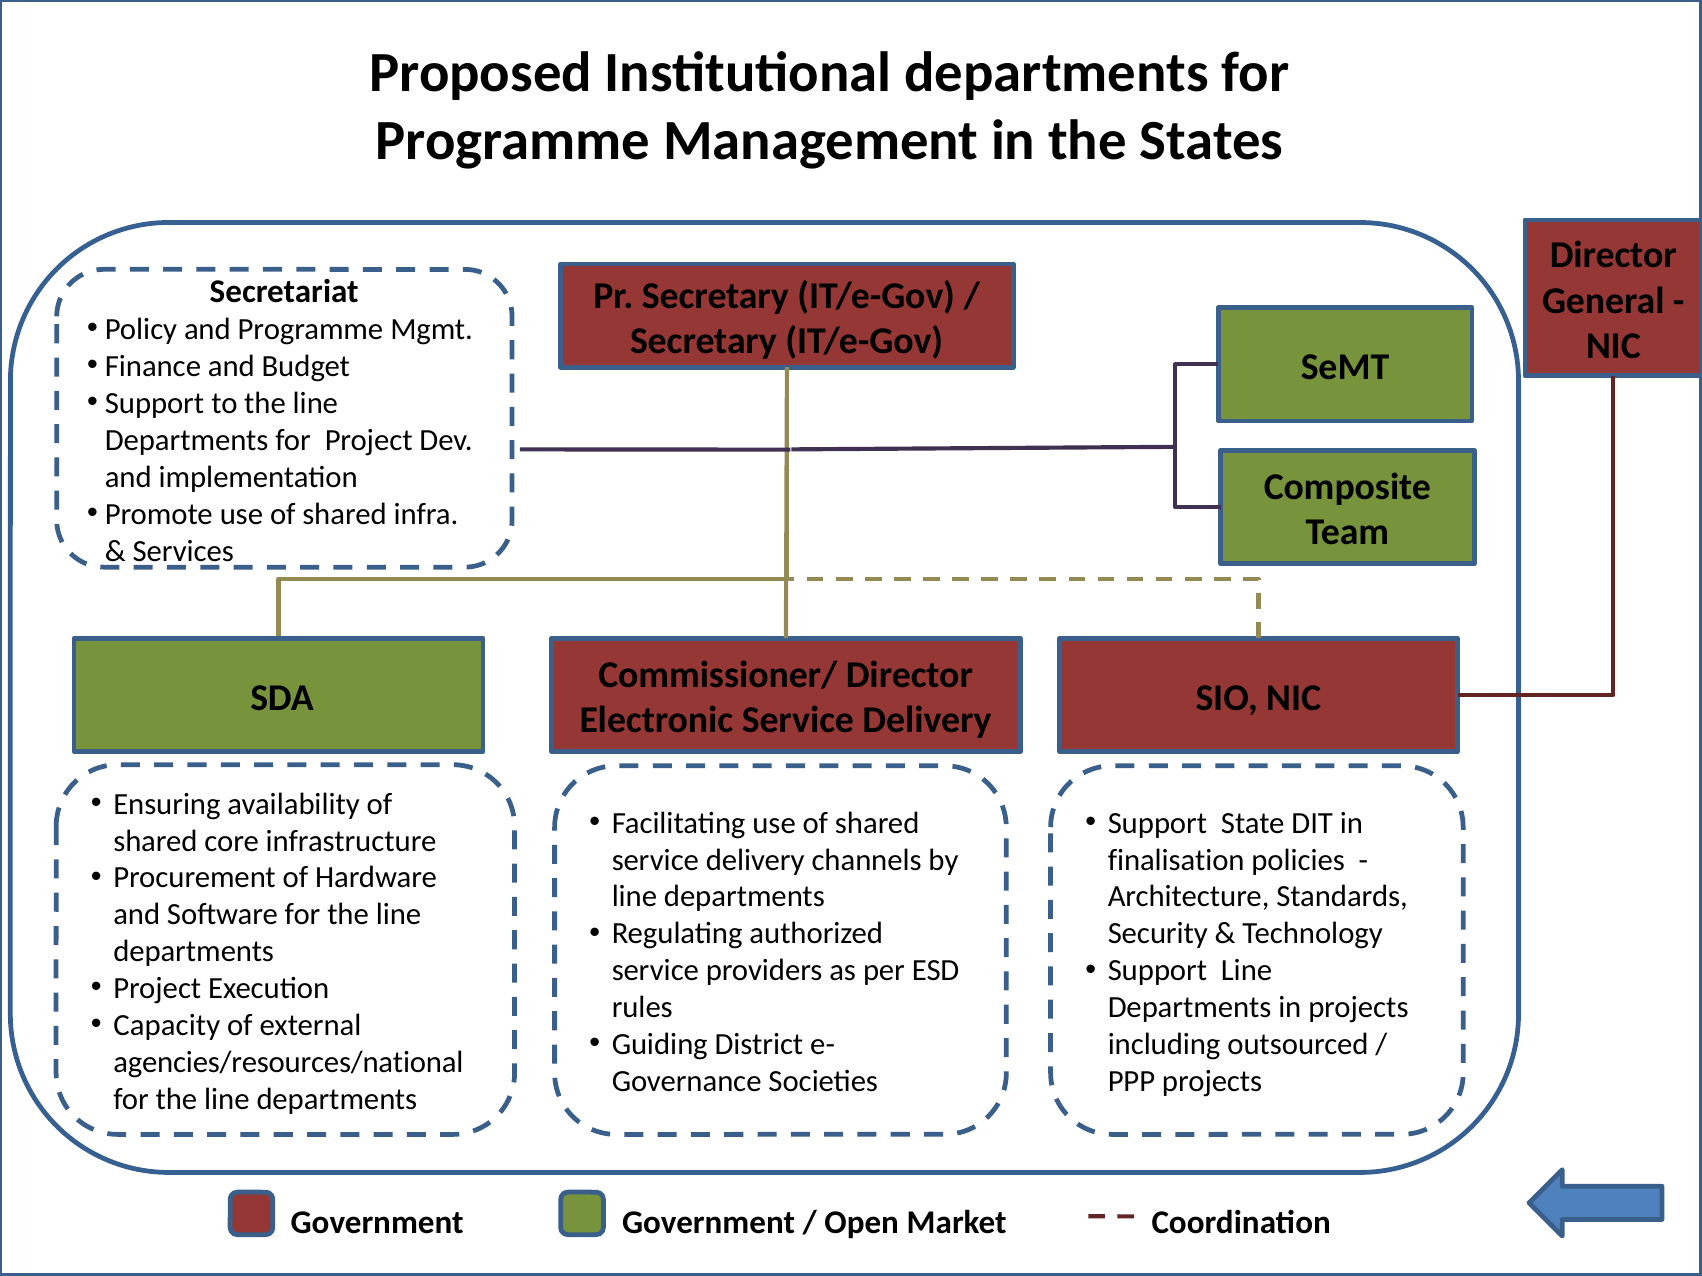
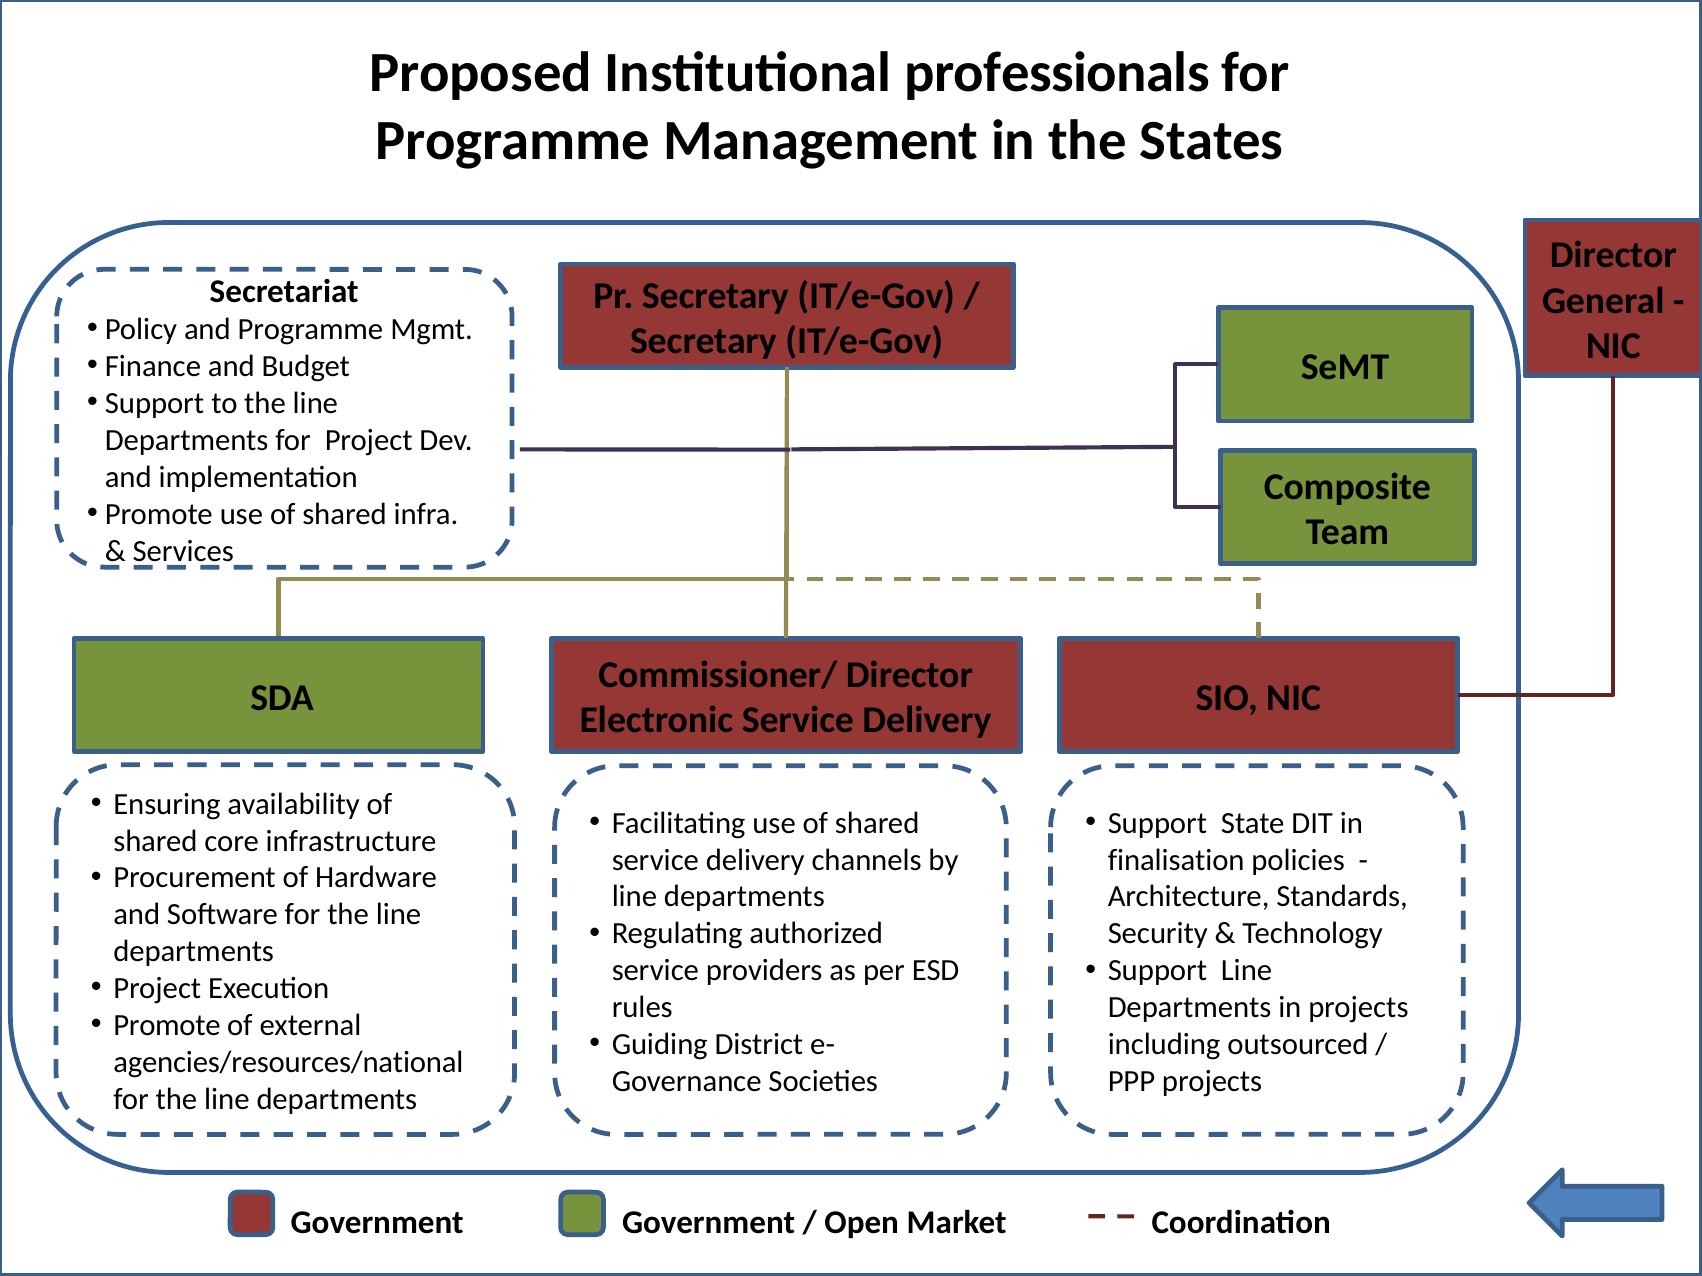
Institutional departments: departments -> professionals (1057, 73)
Capacity: Capacity -> Promote (167, 1026)
